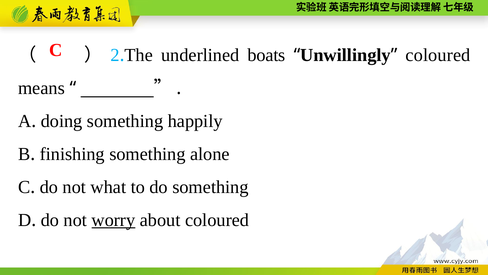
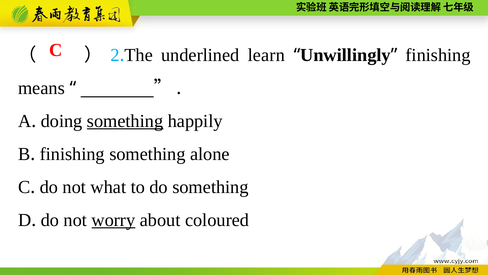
boats: boats -> learn (266, 55)
coloured: coloured -> finishing (438, 55)
something underline: none -> present (125, 121)
